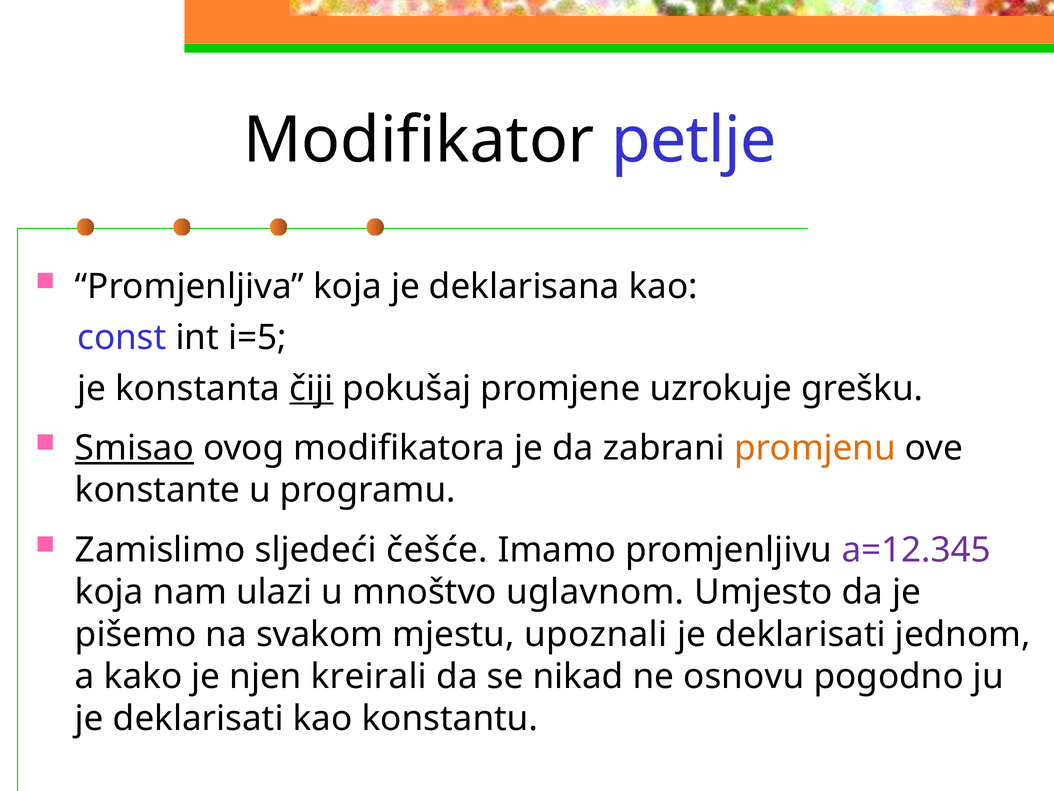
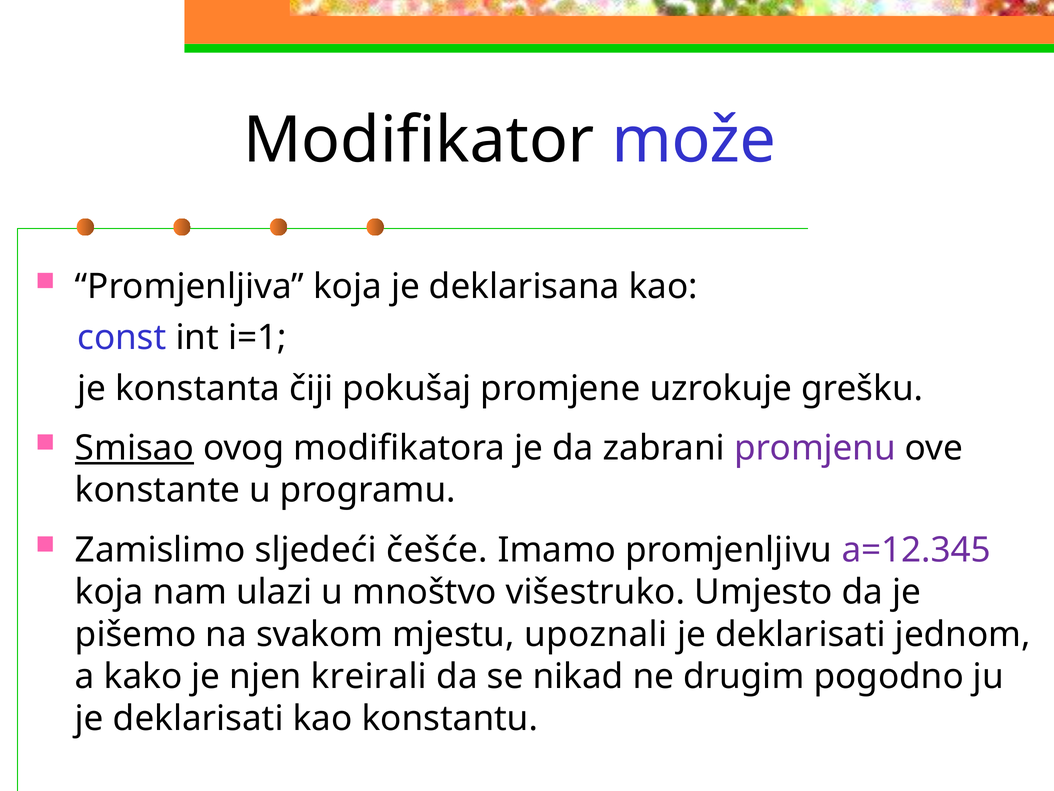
petlje: petlje -> može (694, 141)
i=5: i=5 -> i=1 (257, 337)
čiji underline: present -> none (311, 388)
promjenu colour: orange -> purple (815, 448)
uglavnom: uglavnom -> višestruko (596, 592)
osnovu: osnovu -> drugim (744, 676)
